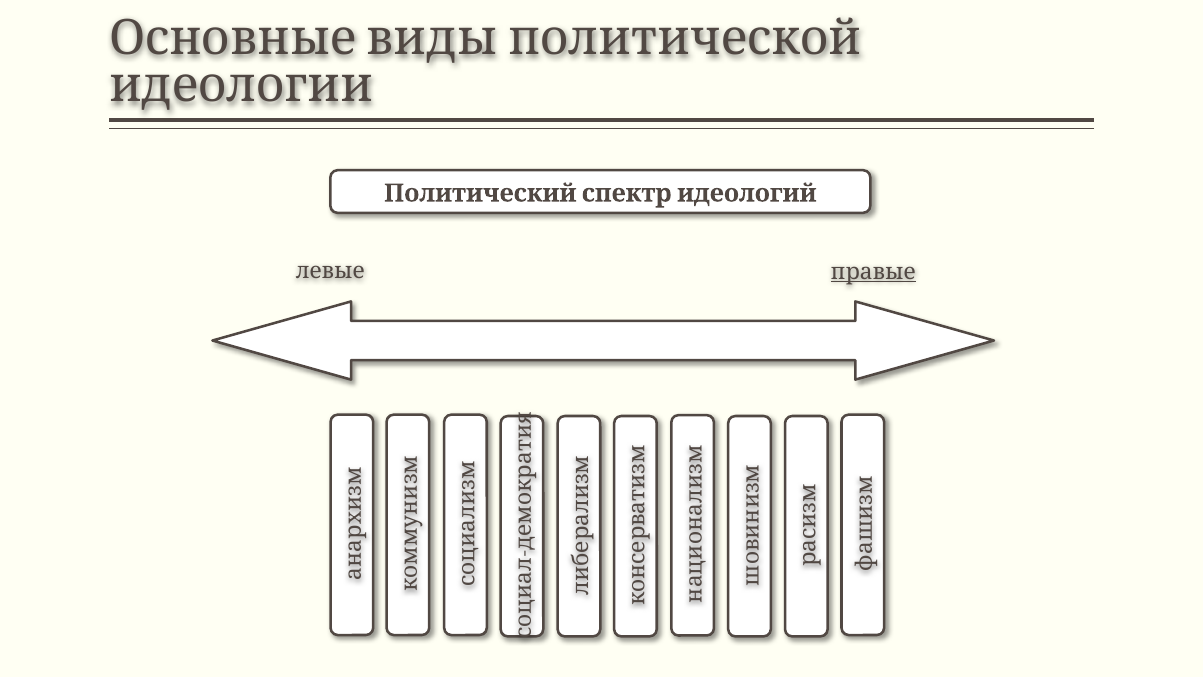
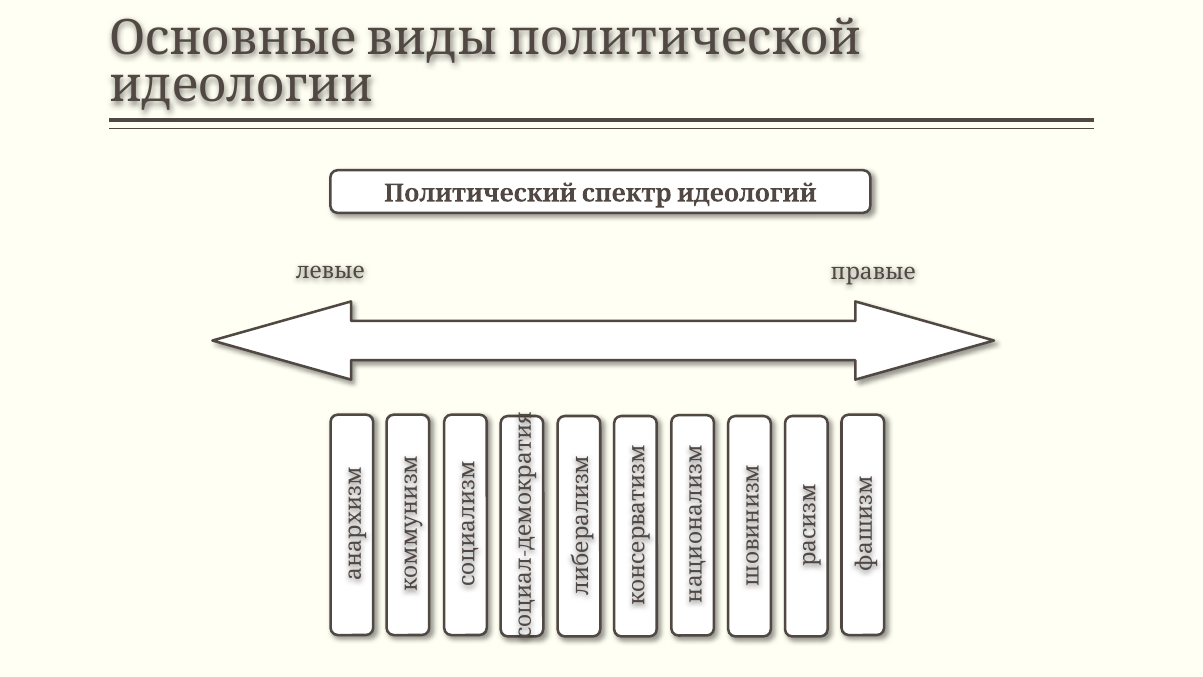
правые underline: present -> none (873, 272)
